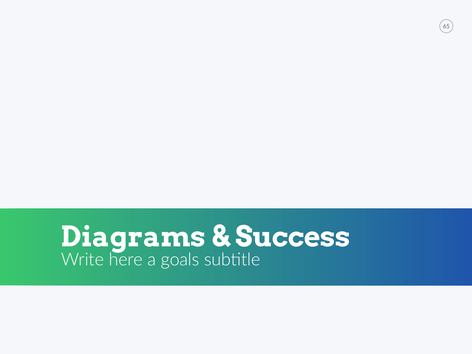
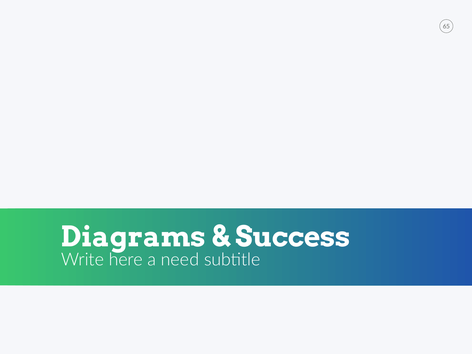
goals: goals -> need (180, 260)
